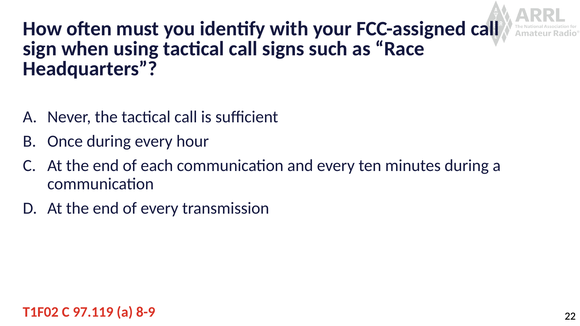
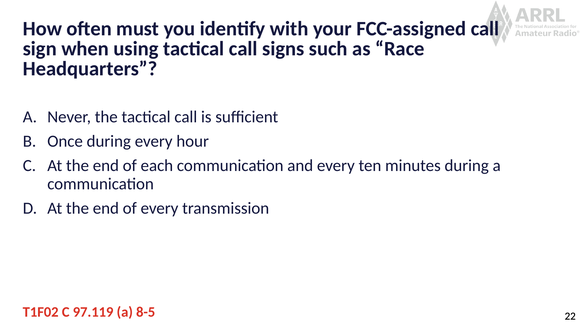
8-9: 8-9 -> 8-5 (146, 312)
